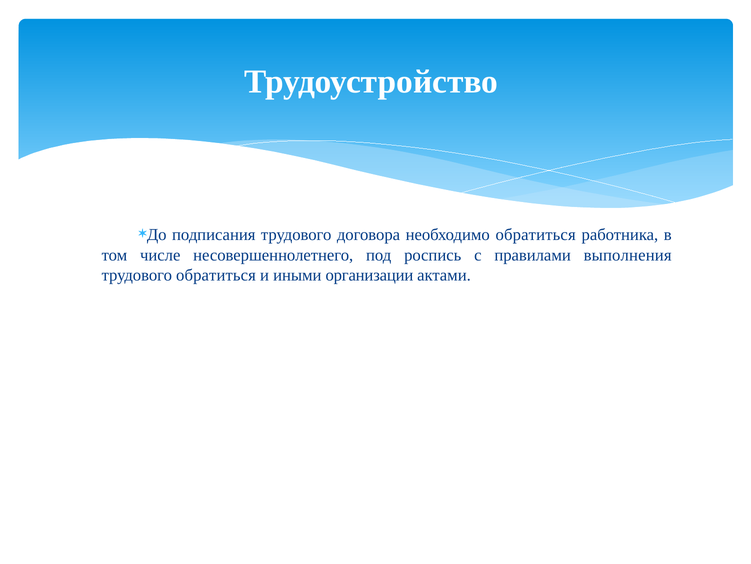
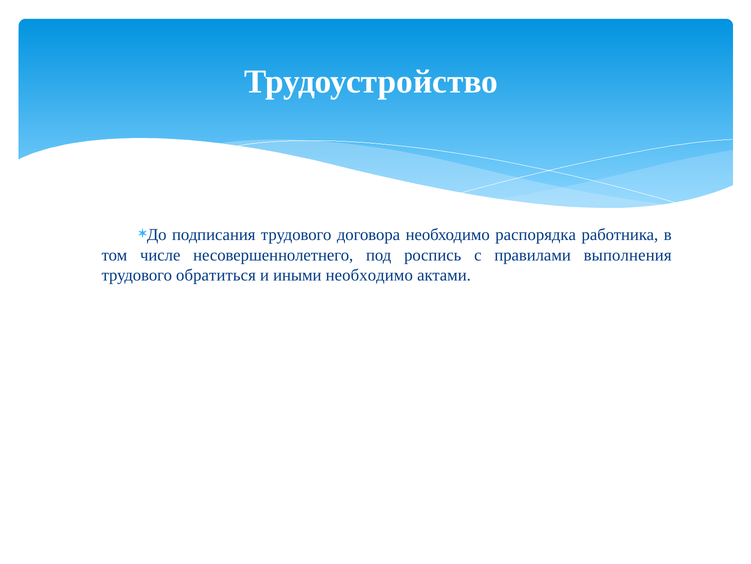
необходимо обратиться: обратиться -> распорядка (536, 235)
иными организации: организации -> необходимо (369, 275)
